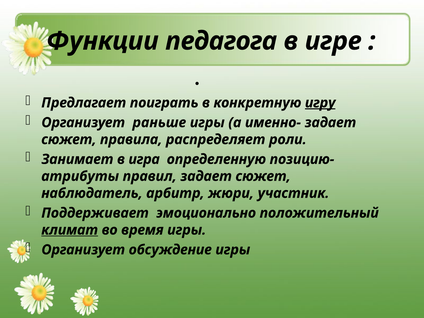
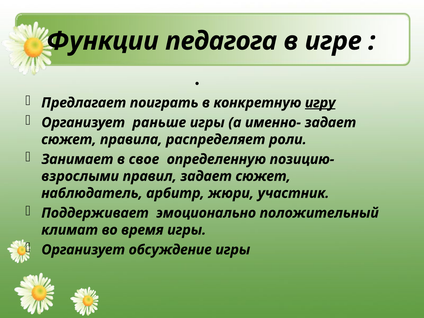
игра: игра -> свое (144, 159)
атрибуты: атрибуты -> взрослыми (80, 176)
климат underline: present -> none (70, 230)
